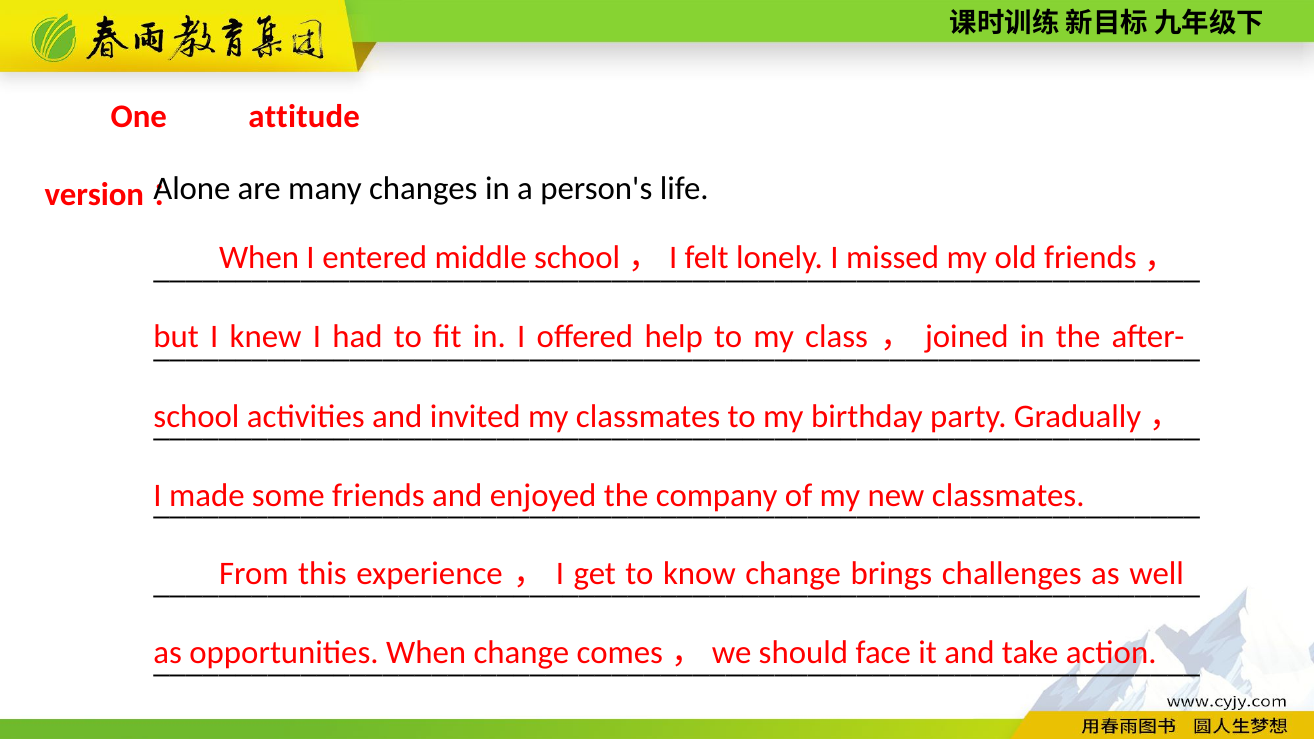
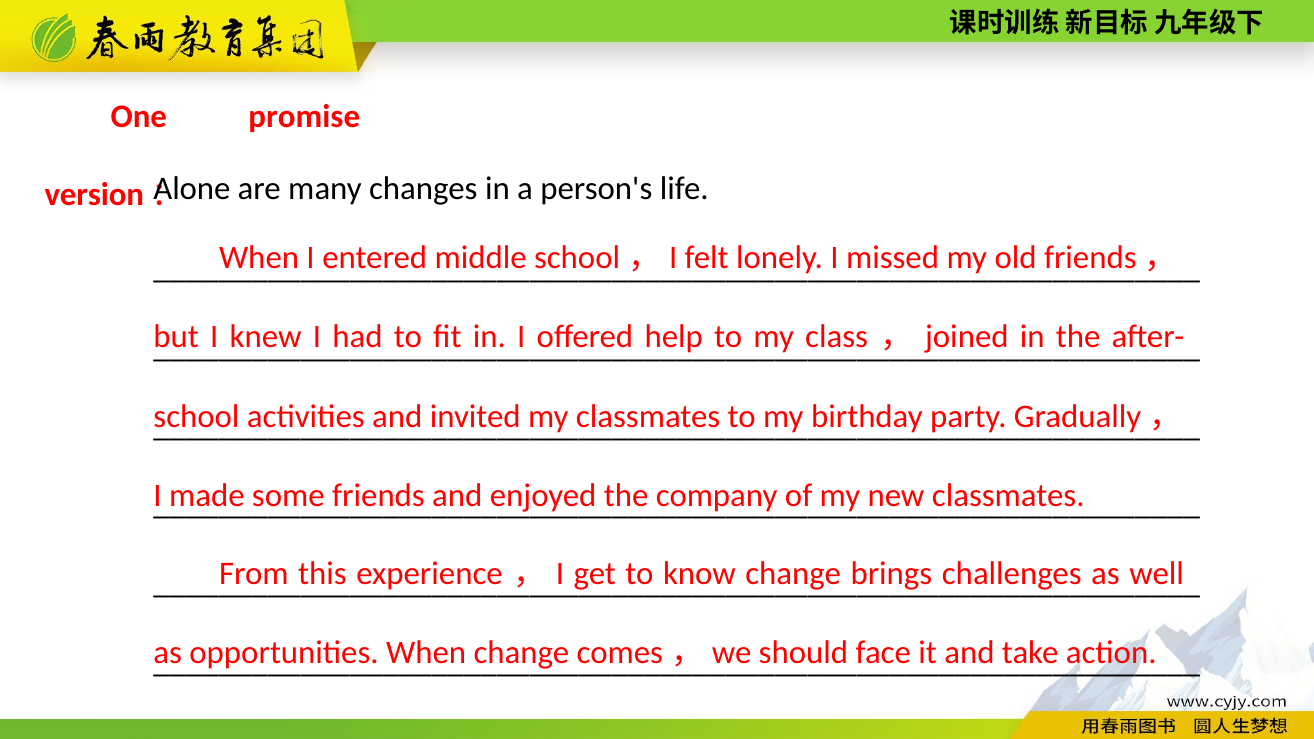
attitude: attitude -> promise (304, 116)
